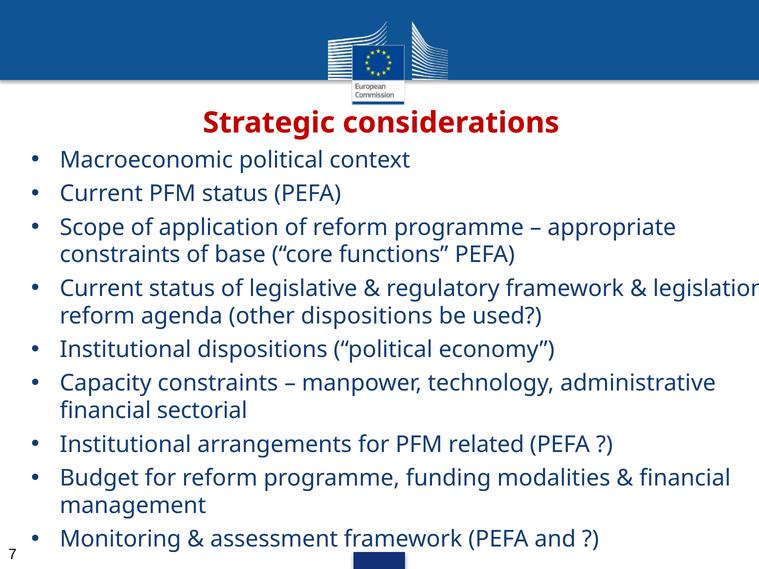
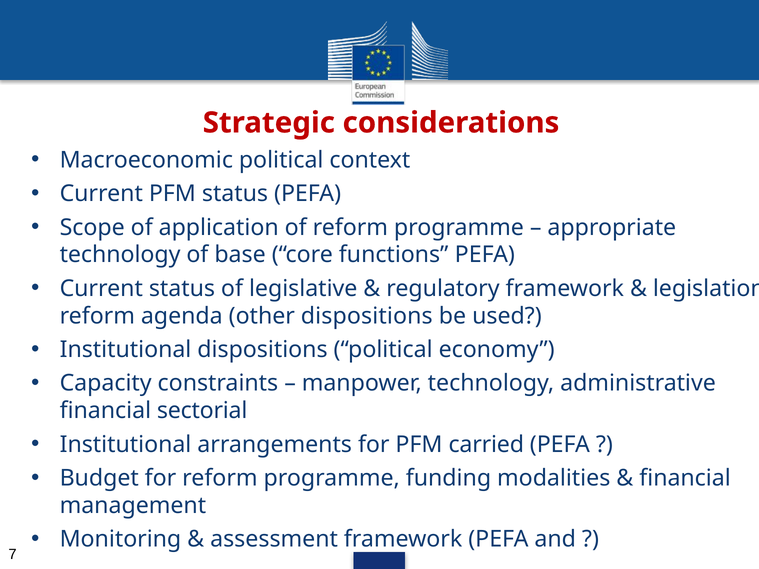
constraints: constraints -> technology (120, 255)
related: related -> carried (486, 445)
